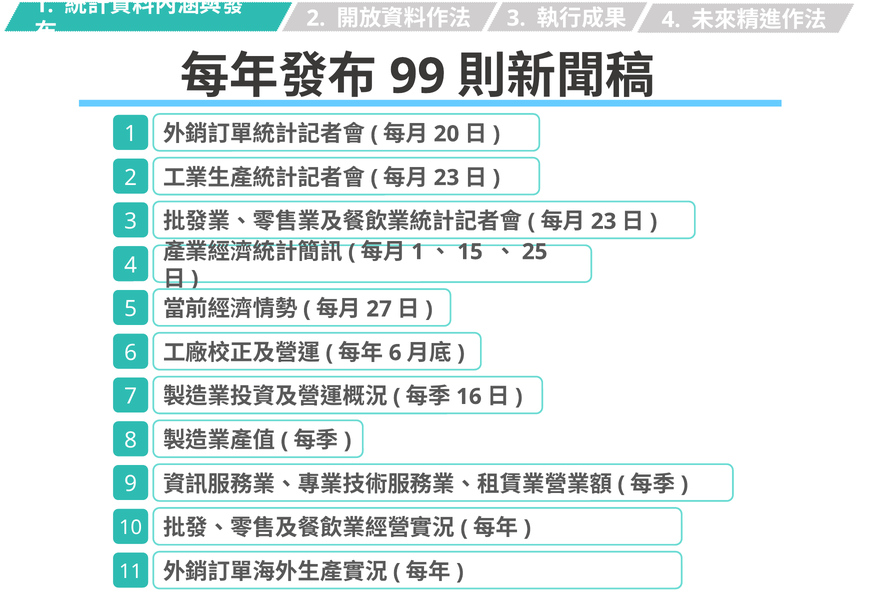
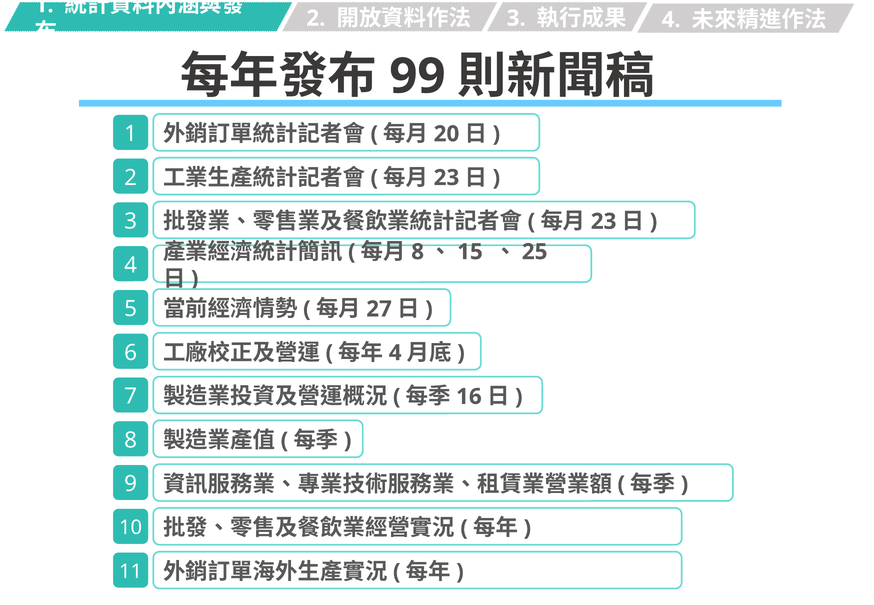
1: 1 -> 8 (418, 252)
6: 6 -> 4 (395, 353)
